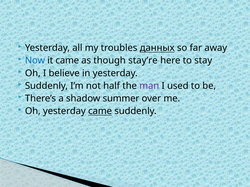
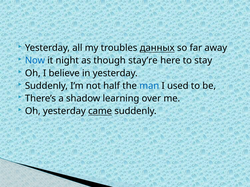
it came: came -> night (67, 61)
man colour: purple -> blue (149, 86)
summer: summer -> learning (121, 99)
